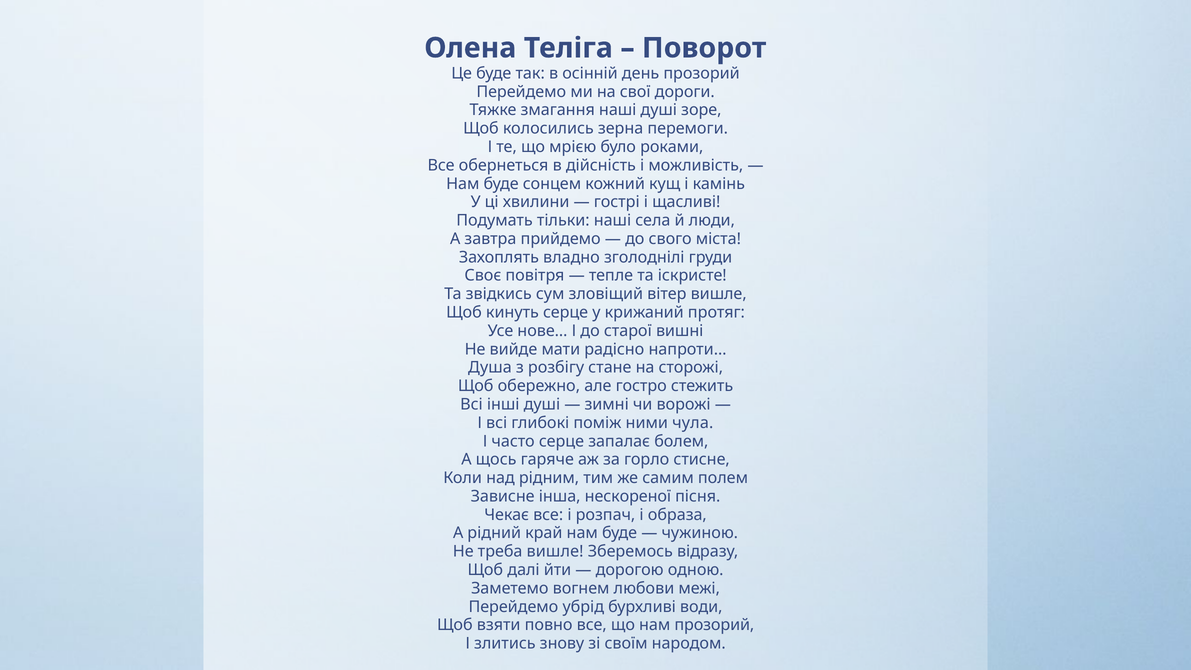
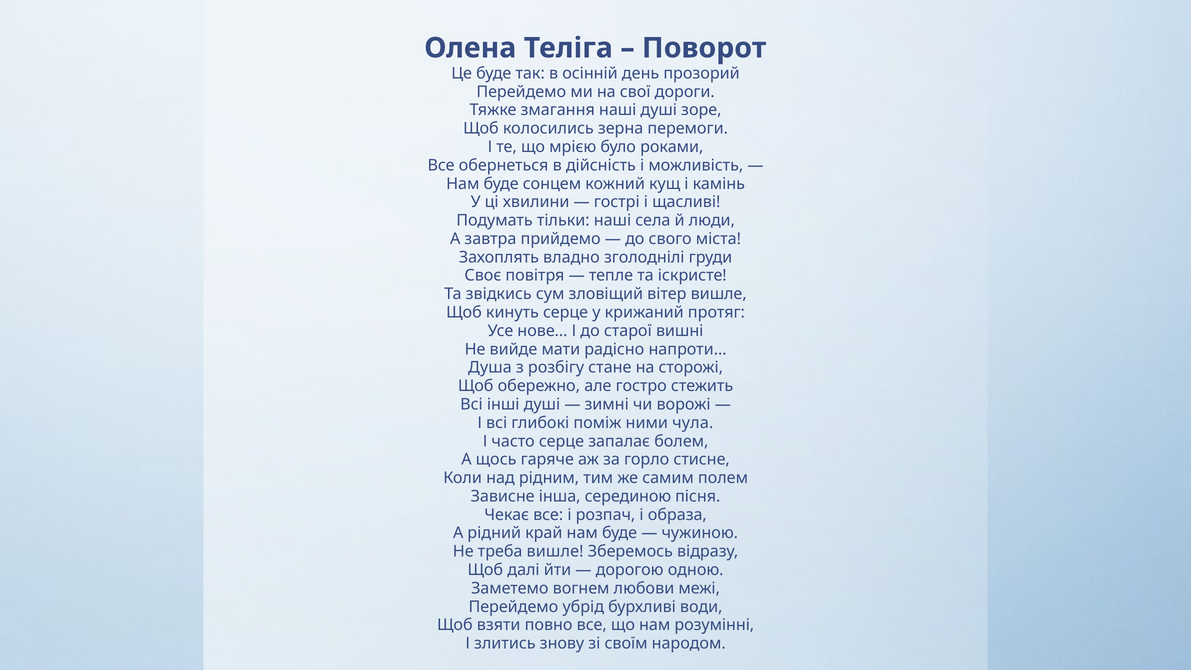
нескореної: нескореної -> серединою (628, 496)
нам прозорий: прозорий -> розумінні (714, 625)
